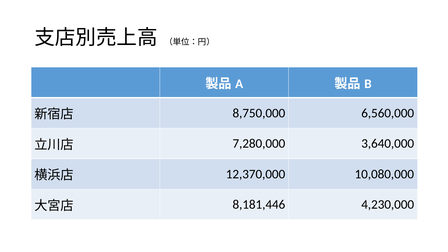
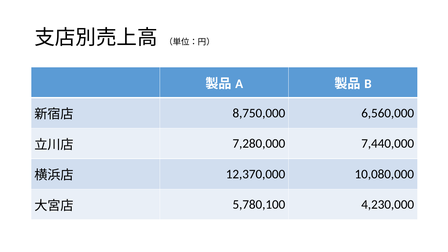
3,640,000: 3,640,000 -> 7,440,000 (388, 144)
8,181,446: 8,181,446 -> 5,780,100 (259, 205)
